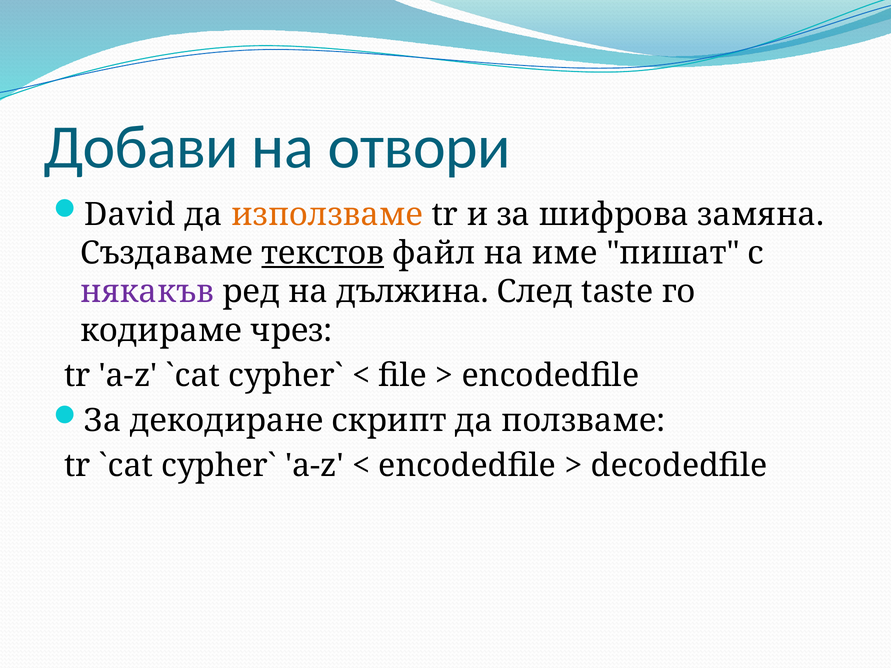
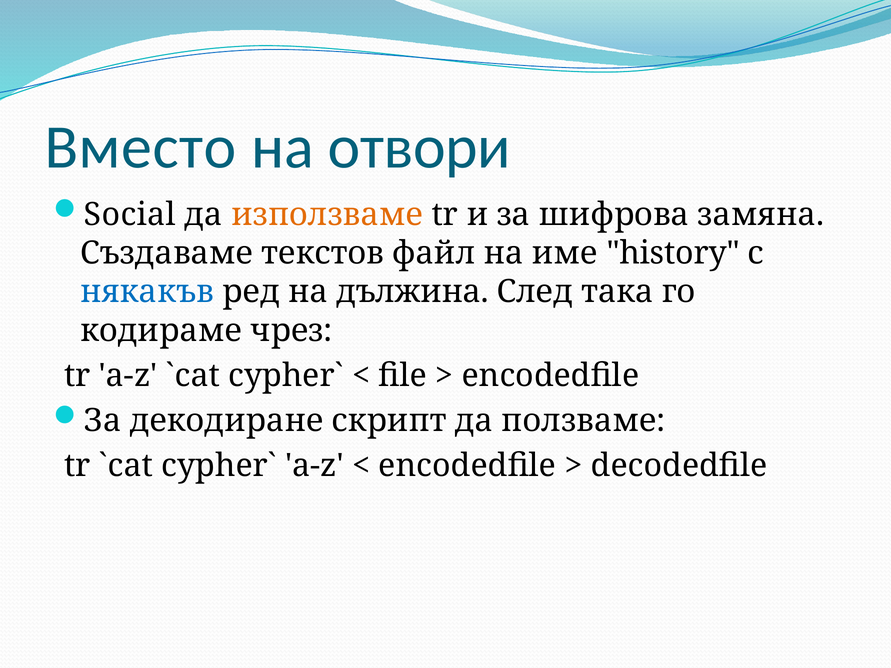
Добави: Добави -> Вместо (141, 147)
David: David -> Social (130, 215)
текстов underline: present -> none (323, 253)
пишат: пишат -> history (673, 253)
някакъв colour: purple -> blue (147, 292)
taste: taste -> така (617, 292)
